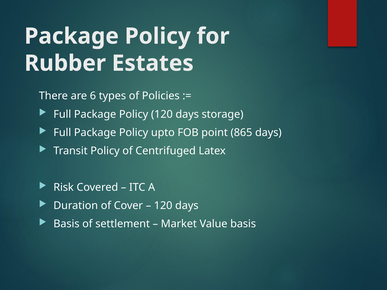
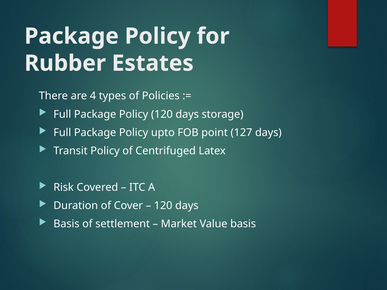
6: 6 -> 4 (93, 96)
865: 865 -> 127 (241, 133)
